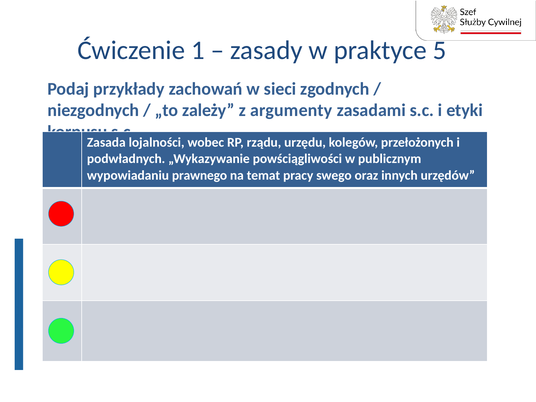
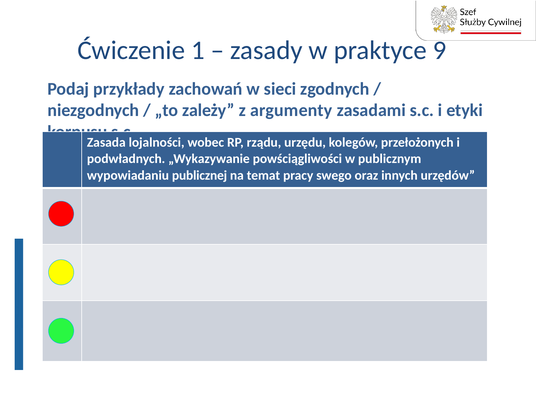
5: 5 -> 9 (440, 50)
prawnego: prawnego -> publicznej (200, 175)
